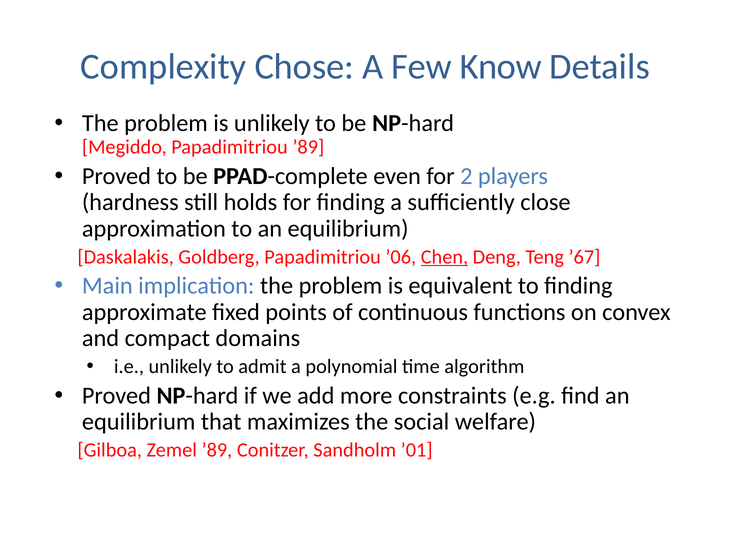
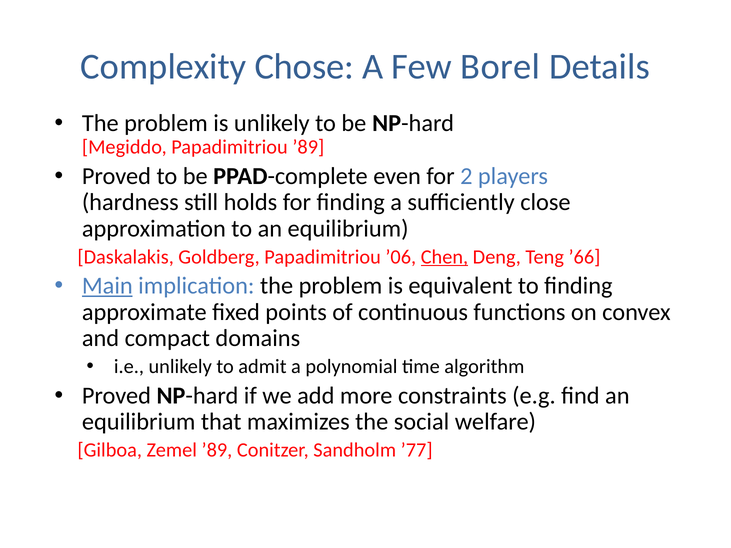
Know: Know -> Borel (500, 67)
’67: ’67 -> ’66 (584, 257)
Main underline: none -> present (107, 286)
’01: ’01 -> ’77 (417, 450)
